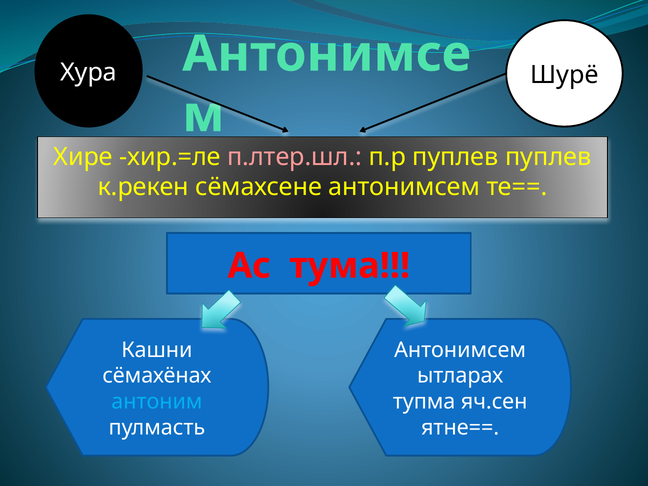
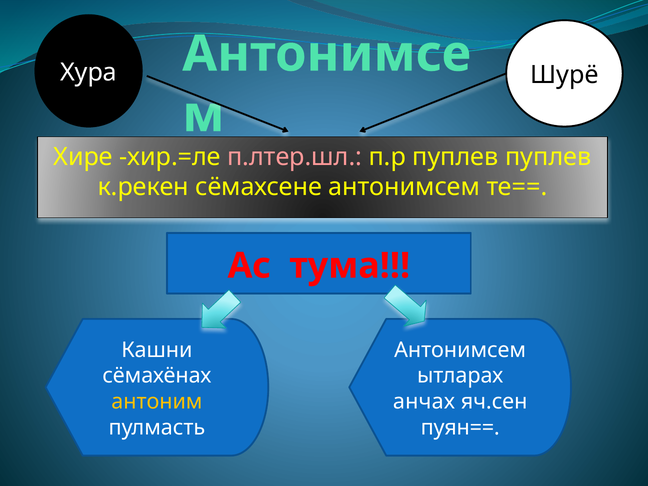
антоним colour: light blue -> yellow (157, 402)
тупма: тупма -> анчах (424, 402)
ятне==: ятне== -> пуян== (460, 428)
